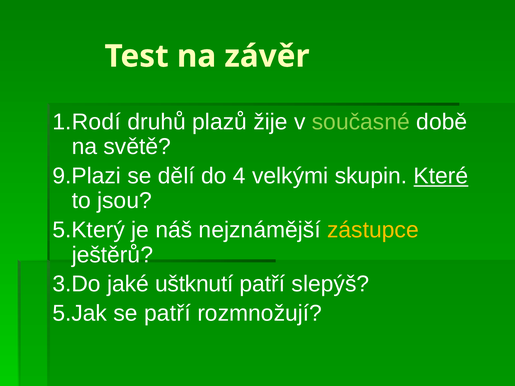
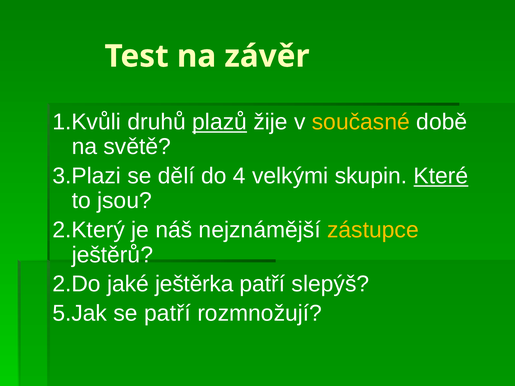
1.Rodí: 1.Rodí -> 1.Kvůli (87, 122)
plazů underline: none -> present (220, 122)
současné colour: light green -> yellow (361, 122)
9.Plazi: 9.Plazi -> 3.Plazi (87, 176)
5.Který: 5.Který -> 2.Který (89, 230)
3.Do: 3.Do -> 2.Do (77, 284)
uštknutí: uštknutí -> ještěrka (194, 284)
